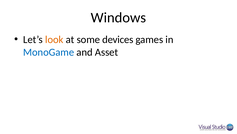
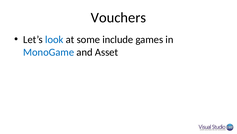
Windows: Windows -> Vouchers (118, 17)
look colour: orange -> blue (54, 39)
devices: devices -> include (118, 39)
